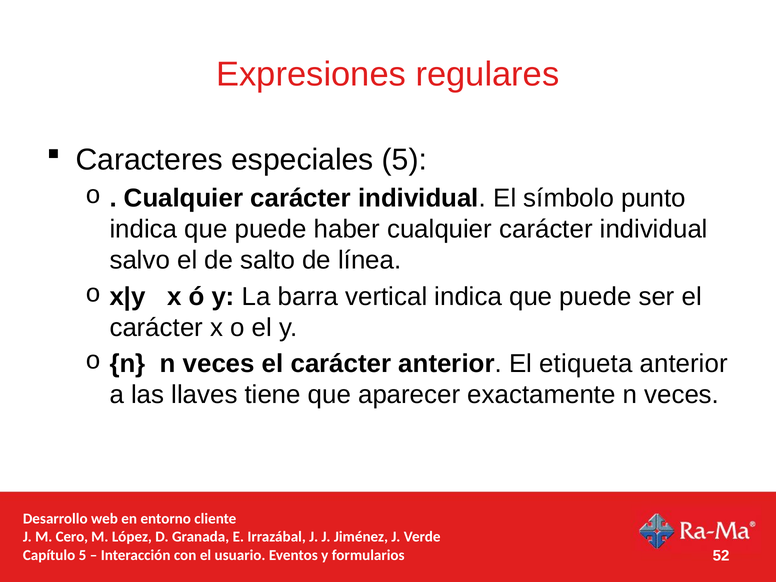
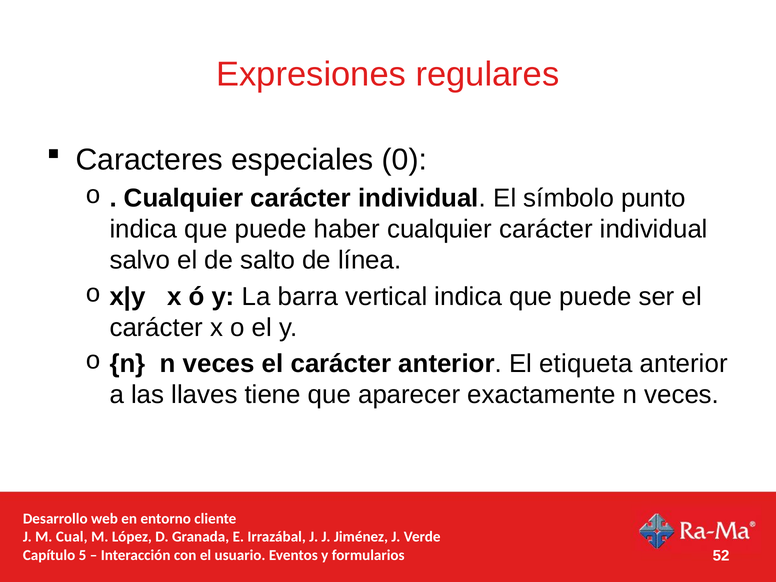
especiales 5: 5 -> 0 (404, 160)
Cero: Cero -> Cual (72, 537)
